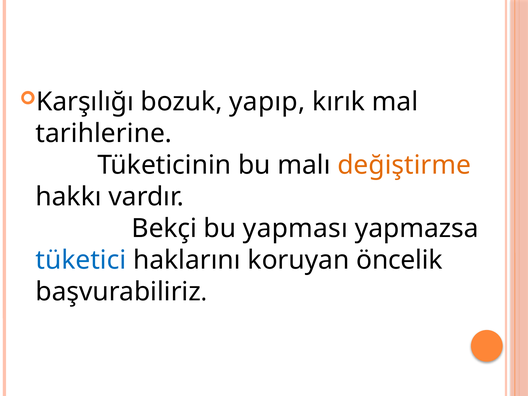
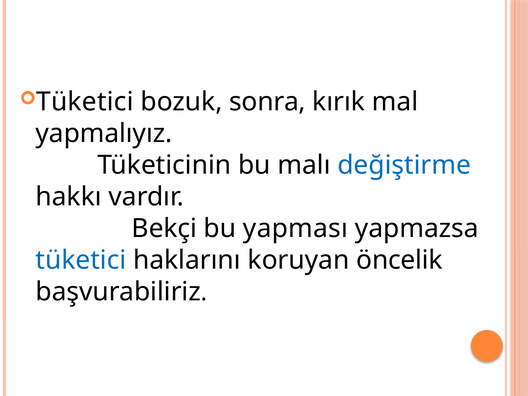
Karşılığı: Karşılığı -> Tüketici (85, 102)
yapıp: yapıp -> sonra (267, 102)
tarihlerine: tarihlerine -> yapmalıyız (104, 134)
değiştirme colour: orange -> blue (404, 165)
